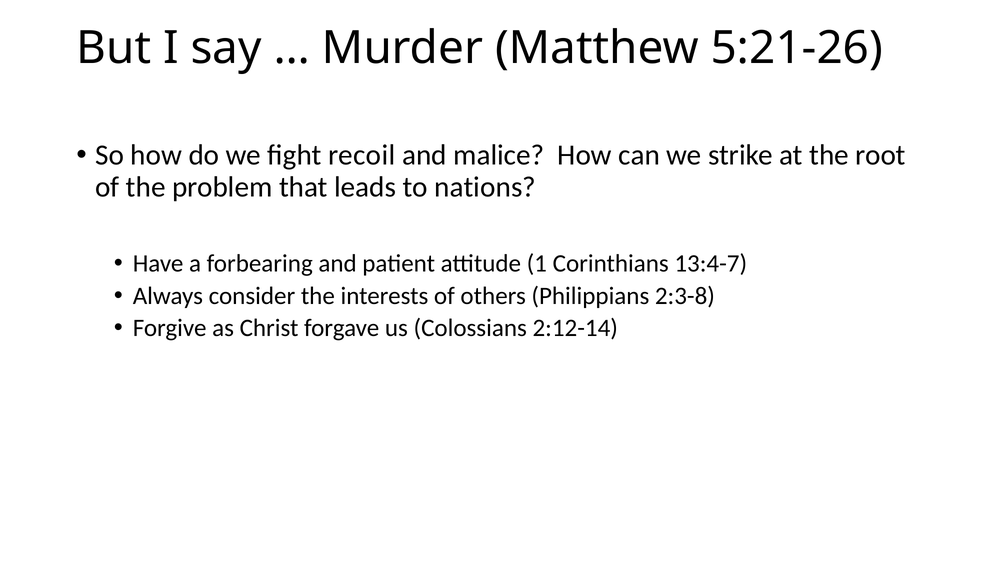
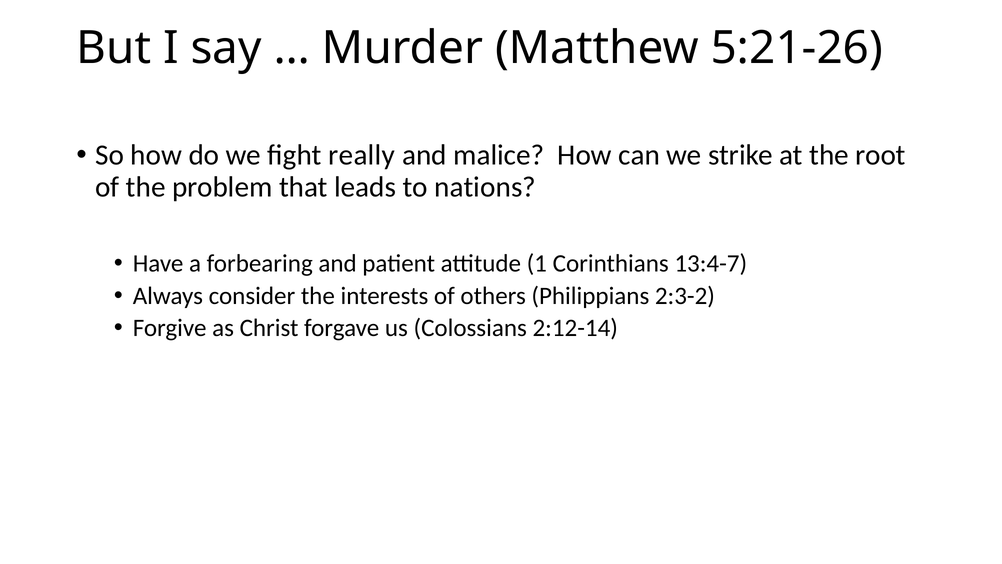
recoil: recoil -> really (362, 155)
2:3-8: 2:3-8 -> 2:3-2 (685, 296)
